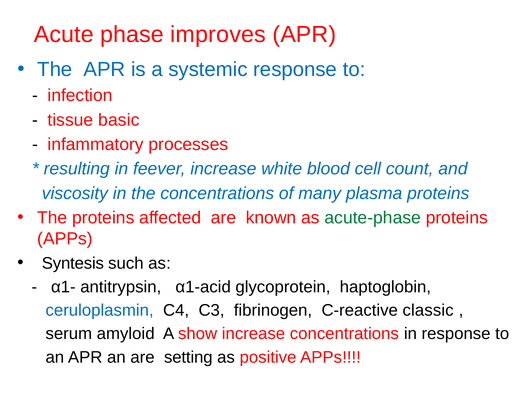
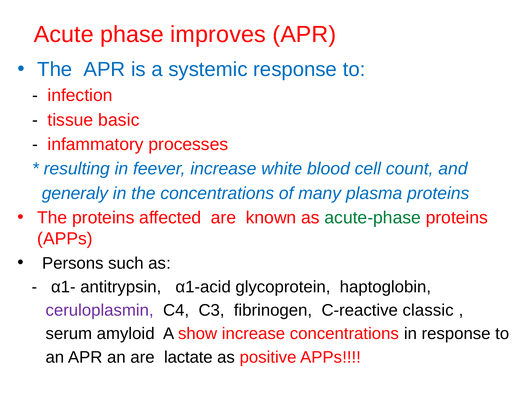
viscosity: viscosity -> generaly (75, 194)
Syntesis: Syntesis -> Persons (73, 264)
ceruloplasmin colour: blue -> purple (100, 311)
setting: setting -> lactate (188, 358)
